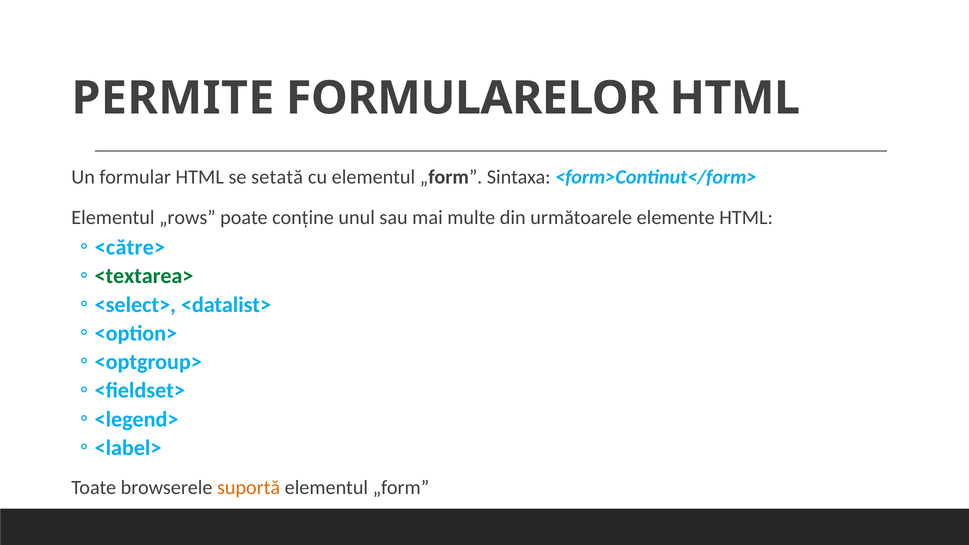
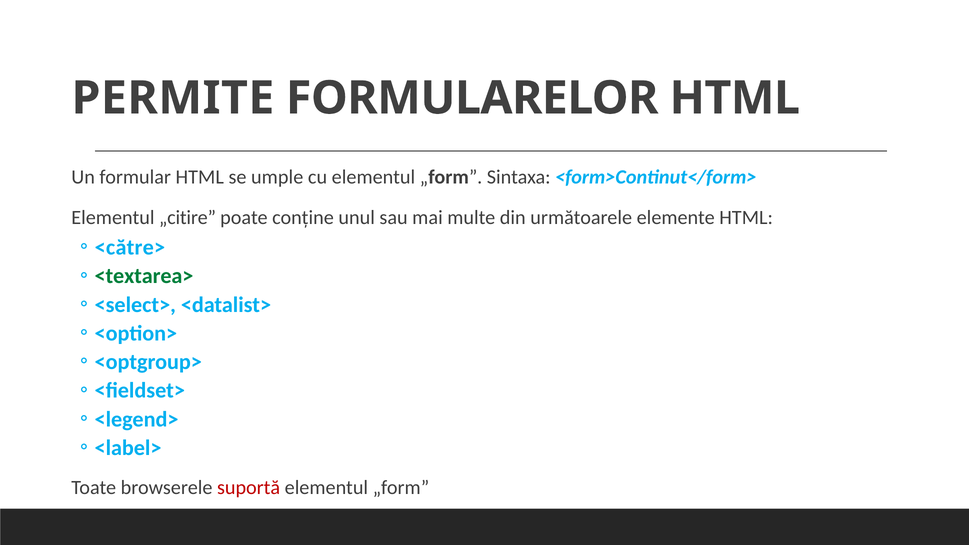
setată: setată -> umple (277, 177)
„rows: „rows -> „citire (187, 218)
suportă colour: orange -> red (249, 488)
